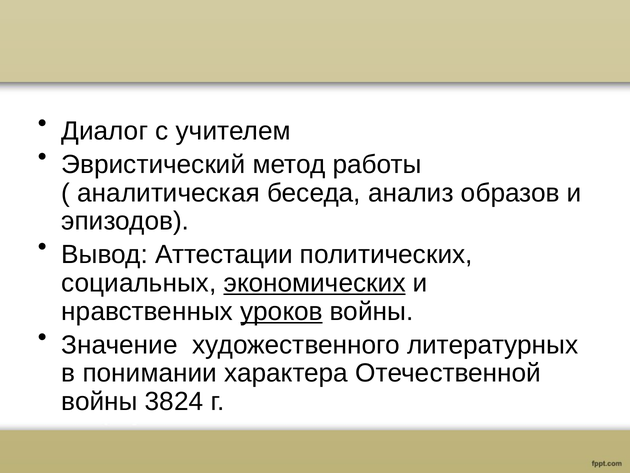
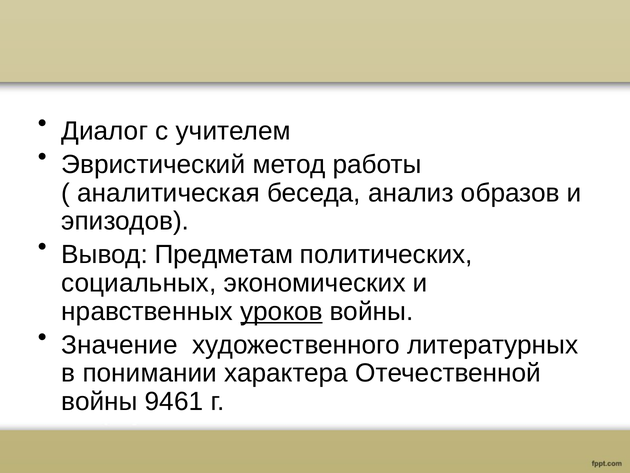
Аттестации: Аттестации -> Предметам (224, 254)
экономических underline: present -> none (315, 283)
3824: 3824 -> 9461 (174, 401)
